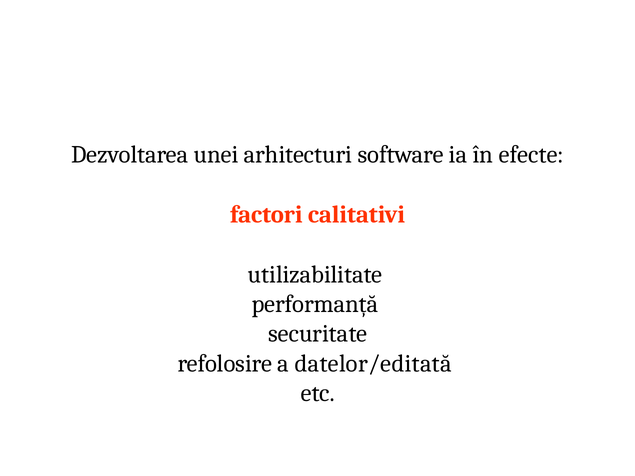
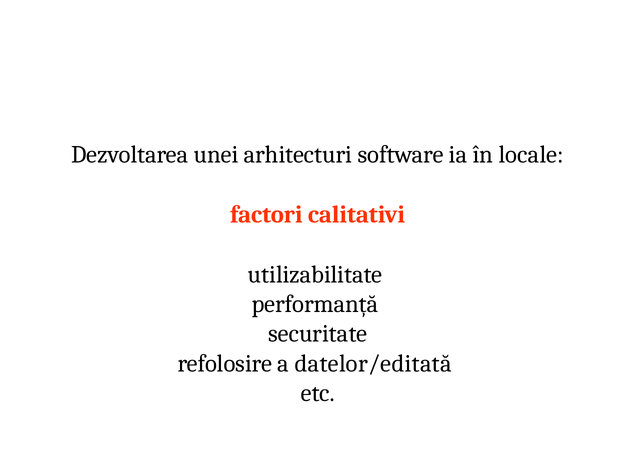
efecte: efecte -> locale (531, 155)
